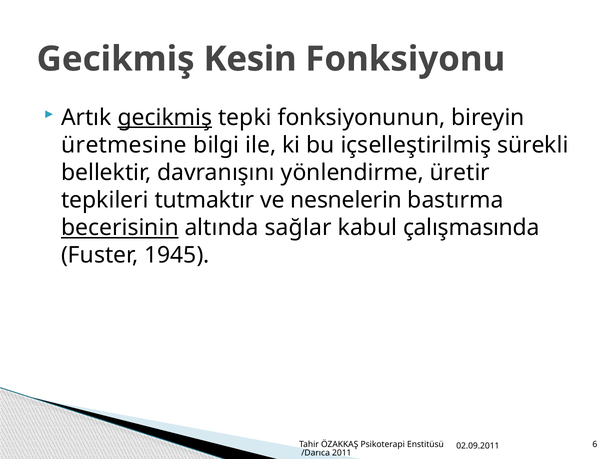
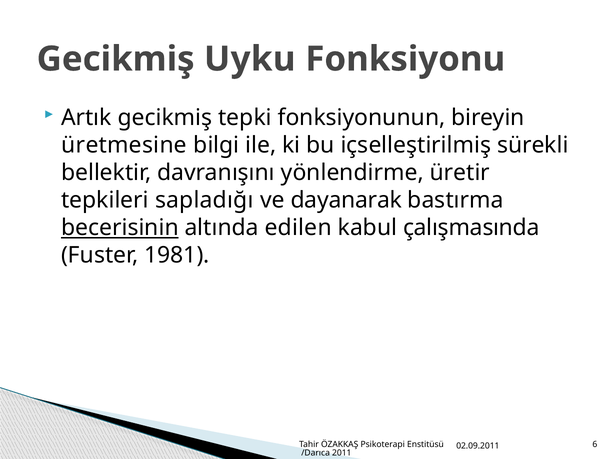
Kesin: Kesin -> Uyku (250, 59)
gecikmiş underline: present -> none (165, 118)
tutmaktır: tutmaktır -> sapladığı (204, 200)
nesnelerin: nesnelerin -> dayanarak (346, 200)
sağlar: sağlar -> edilen (298, 228)
1945: 1945 -> 1981 (177, 255)
